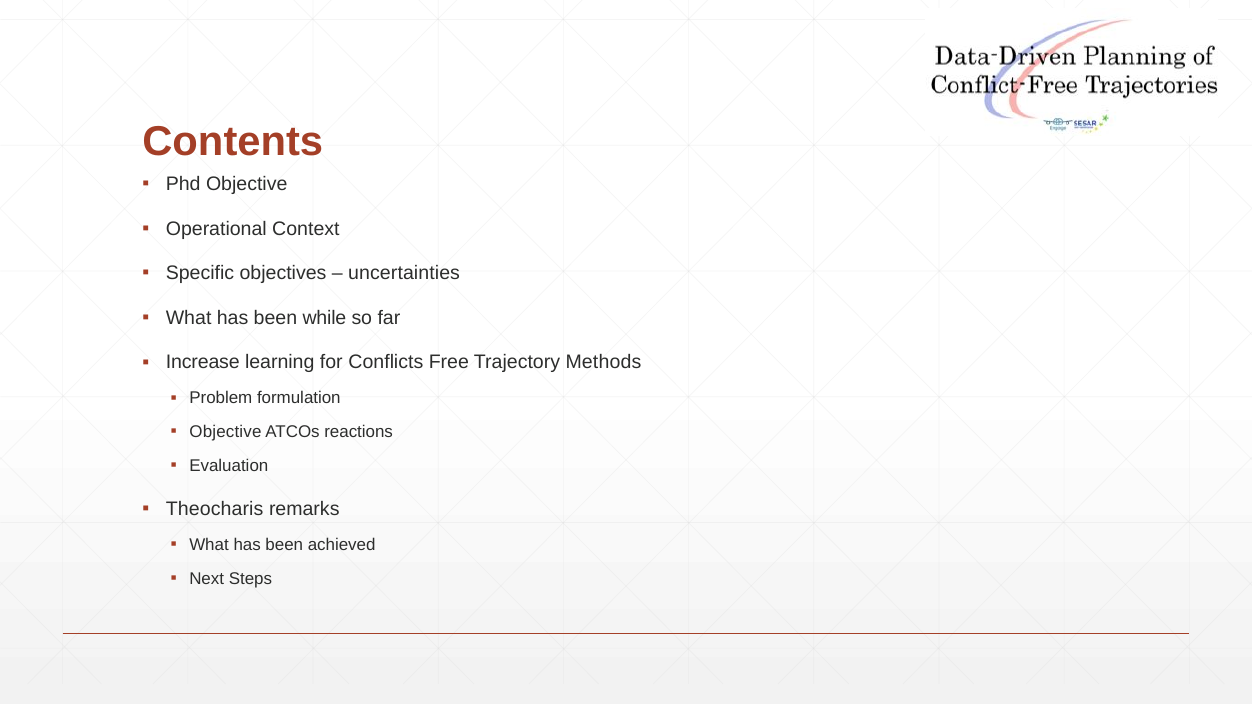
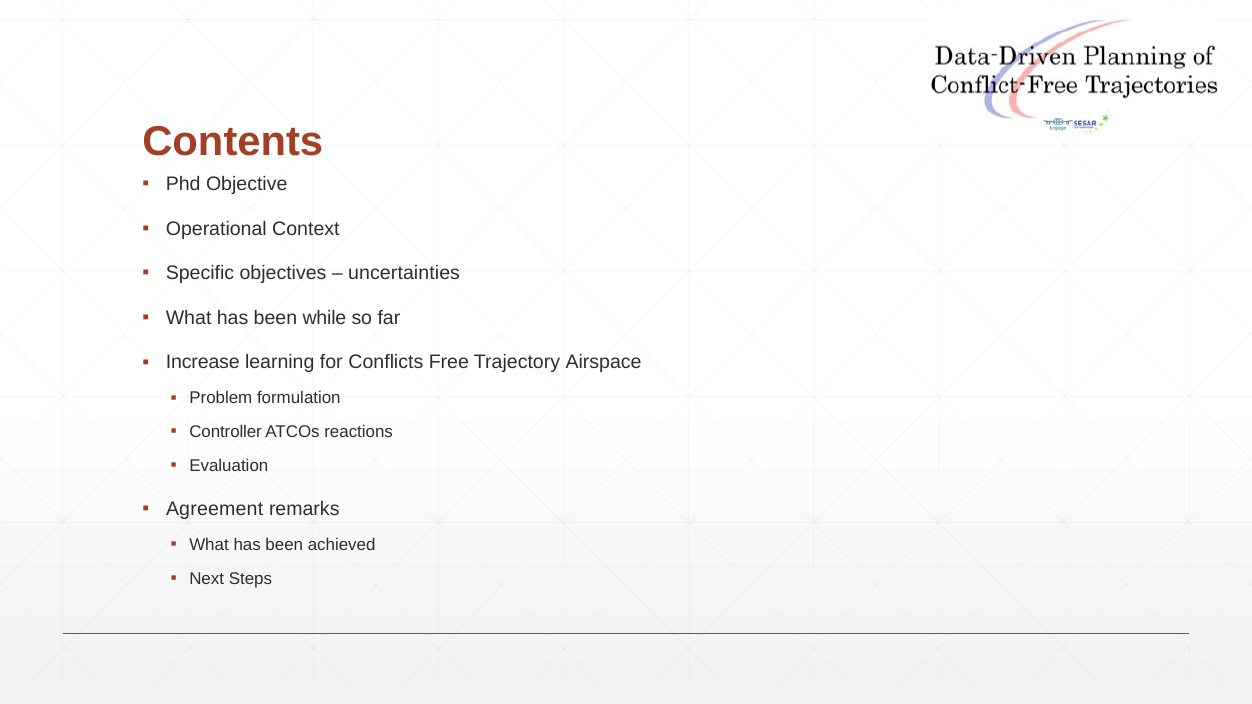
Methods: Methods -> Airspace (604, 363)
Objective: Objective -> Controller (226, 432)
Theocharis: Theocharis -> Agreement (215, 509)
